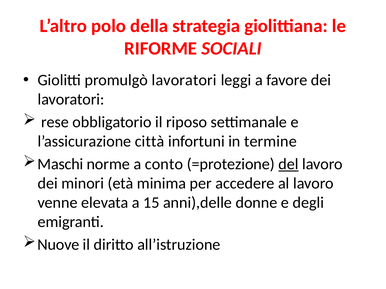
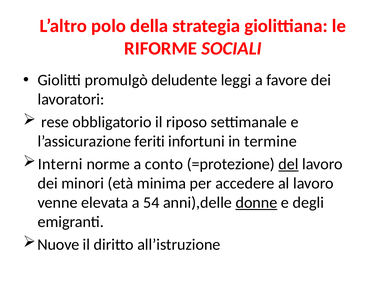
promulgò lavoratori: lavoratori -> deludente (184, 80)
città: città -> feriti (150, 142)
Maschi: Maschi -> Interni (60, 164)
15: 15 -> 54 (151, 203)
donne underline: none -> present (256, 203)
